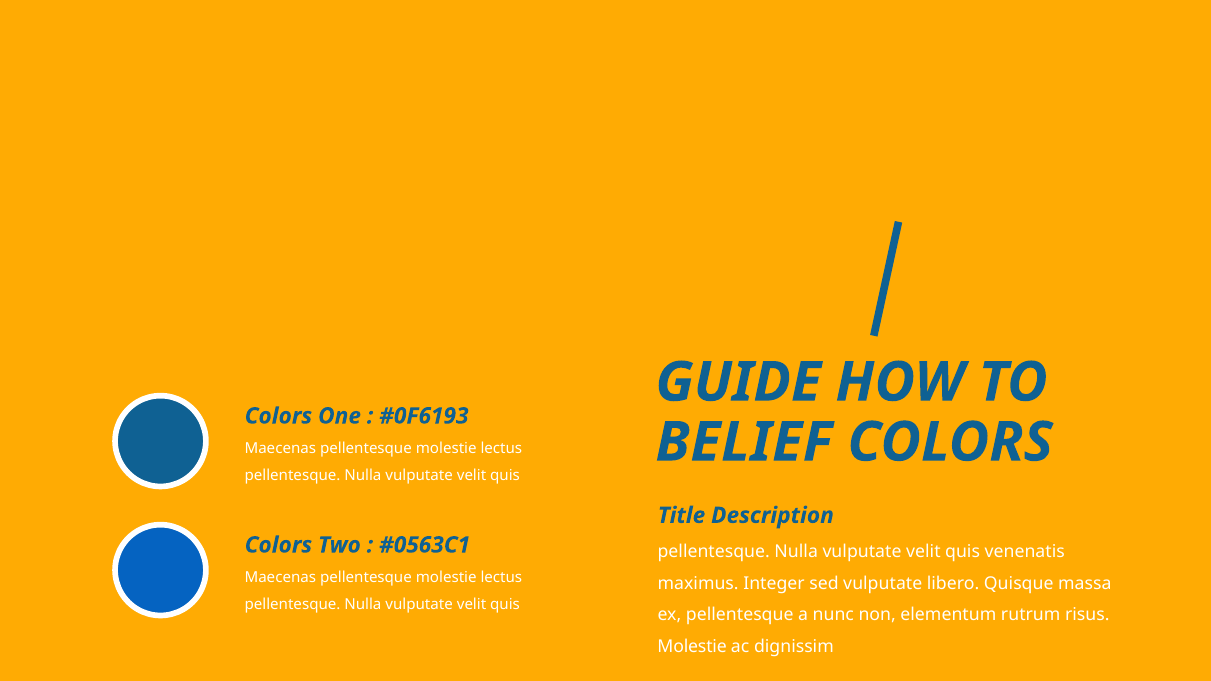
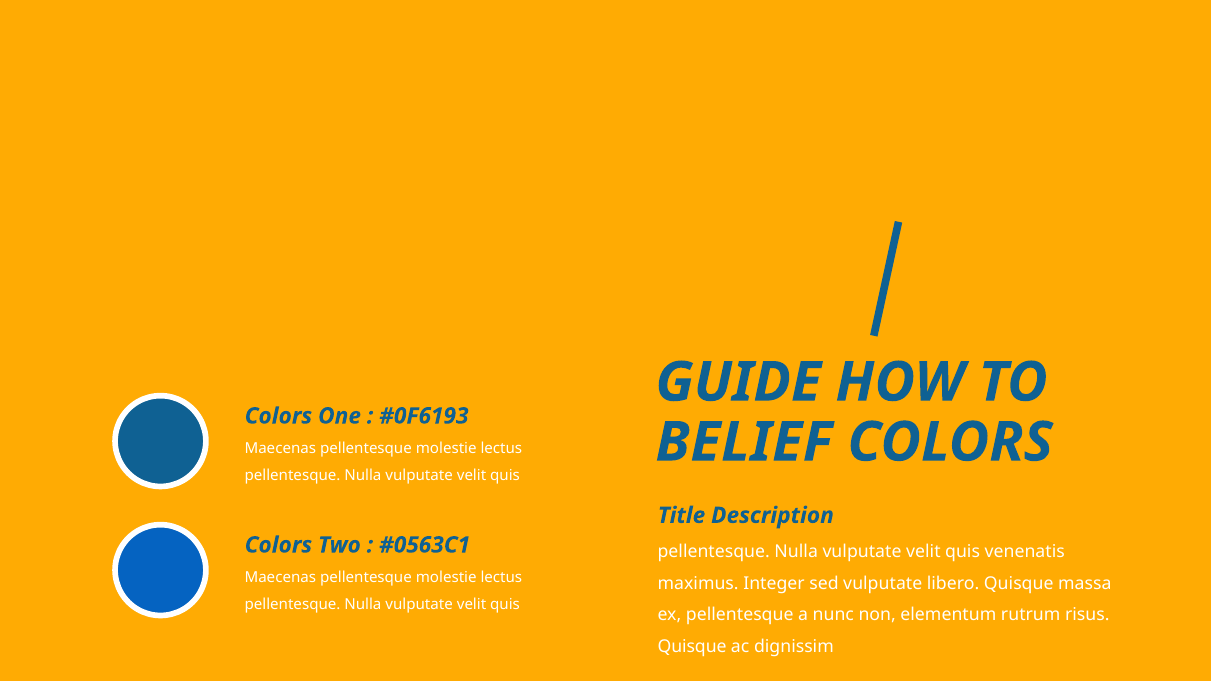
Molestie: Molestie -> Quisque (692, 647)
